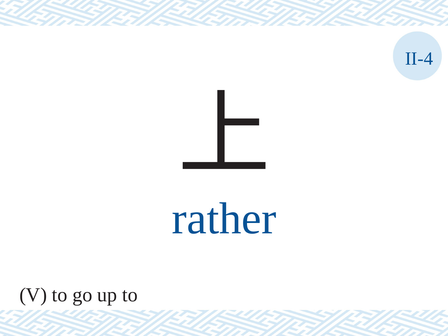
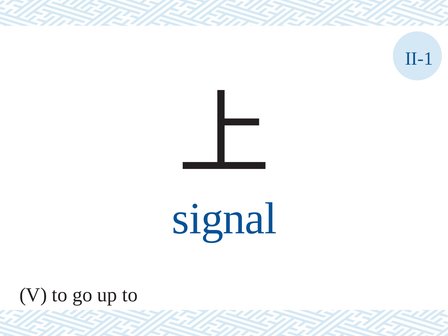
II-4: II-4 -> II-1 (419, 59)
rather: rather -> signal (224, 219)
